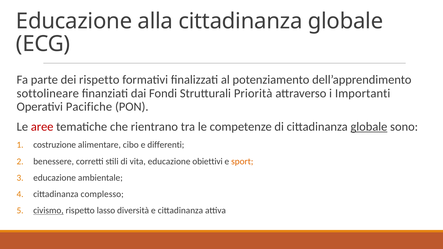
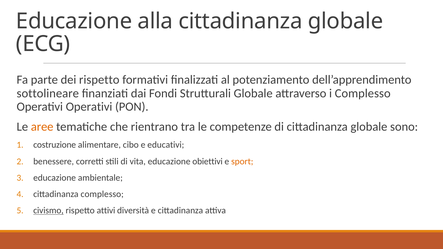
Strutturali Priorità: Priorità -> Globale (253, 93)
i Importanti: Importanti -> Complesso (363, 93)
Operativi Pacifiche: Pacifiche -> Operativi (89, 107)
aree colour: red -> orange (42, 127)
globale underline: present -> none (369, 127)
differenti: differenti -> educativi (166, 145)
lasso: lasso -> attivi (106, 211)
